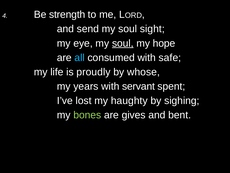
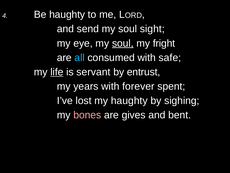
Be strength: strength -> haughty (67, 15)
hope: hope -> fright (164, 43)
life underline: none -> present (57, 72)
proudly: proudly -> servant (93, 72)
whose: whose -> entrust (144, 72)
servant: servant -> forever (138, 86)
bones colour: light green -> pink (87, 115)
